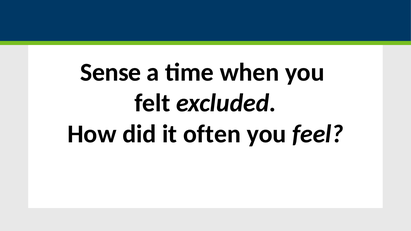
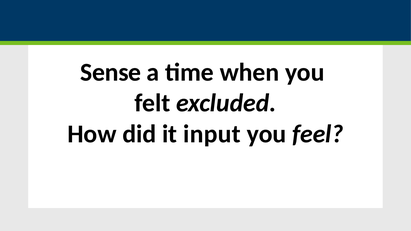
often: often -> input (212, 134)
